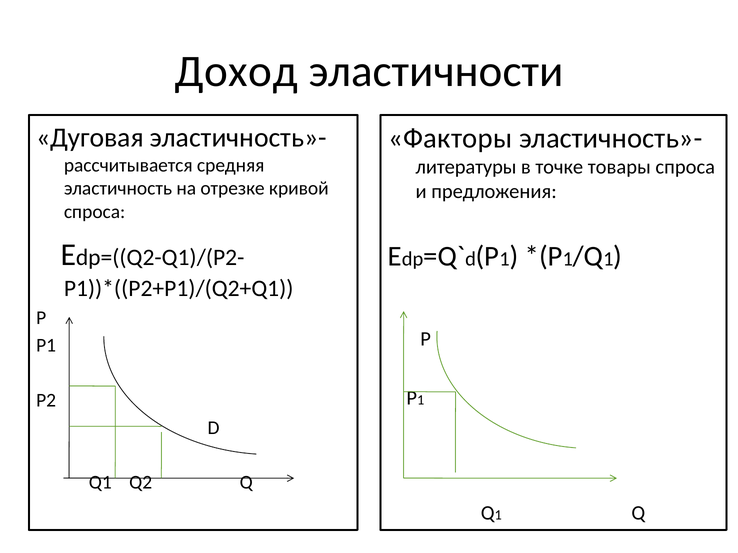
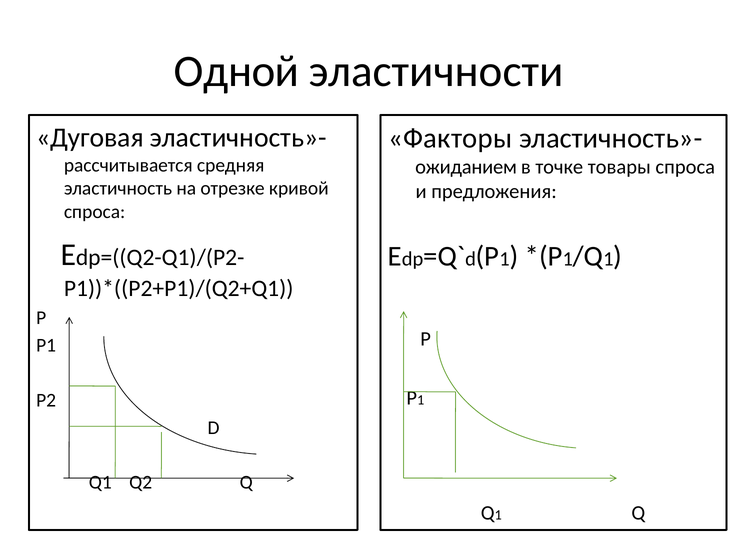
Доход: Доход -> Одной (237, 71)
литературы: литературы -> ожиданием (466, 167)
